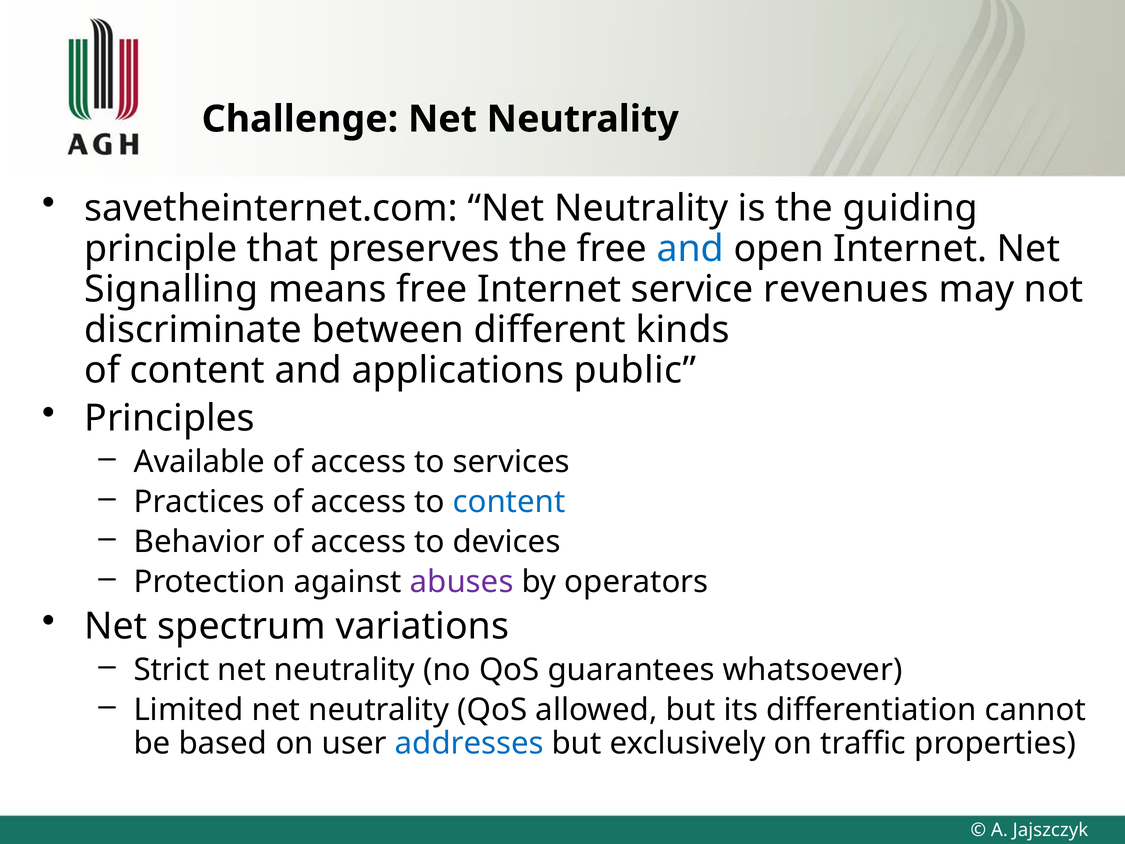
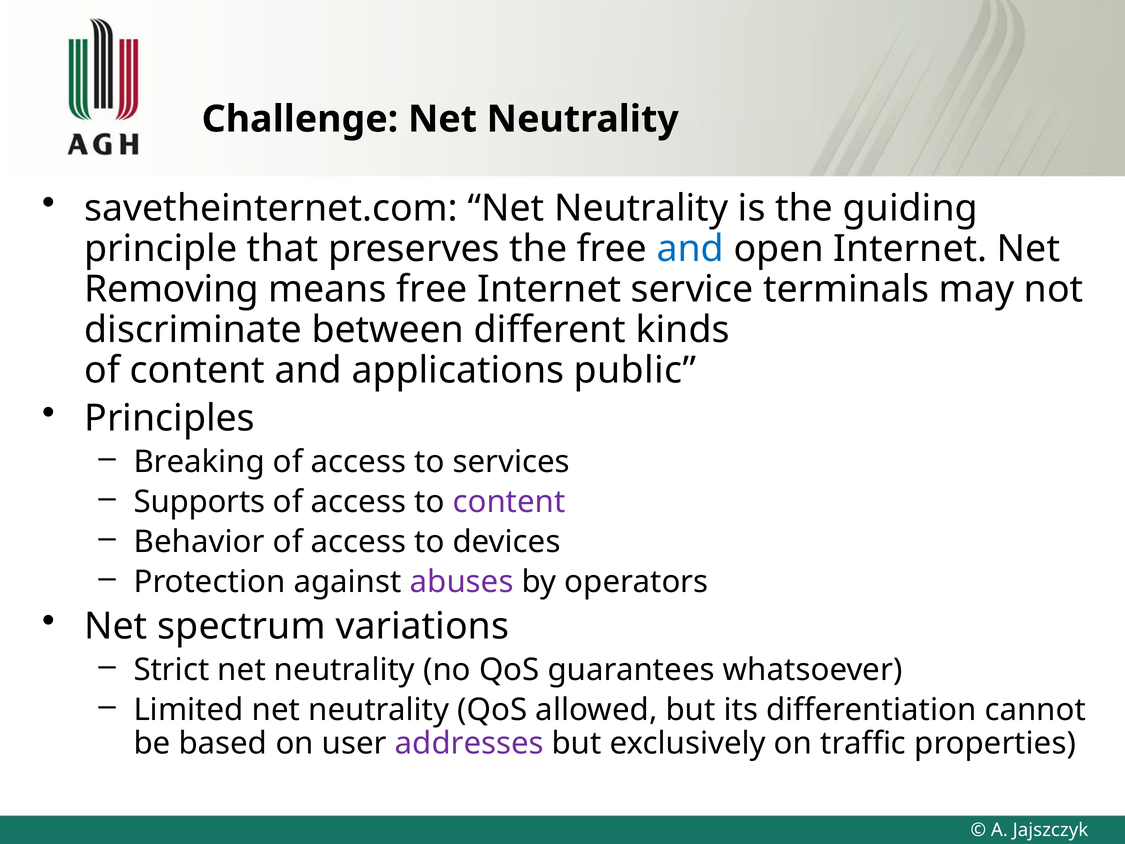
Signalling: Signalling -> Removing (172, 289)
revenues: revenues -> terminals (846, 289)
Available: Available -> Breaking (199, 462)
Practices: Practices -> Supports (199, 502)
content colour: blue -> purple (509, 502)
addresses colour: blue -> purple (469, 743)
